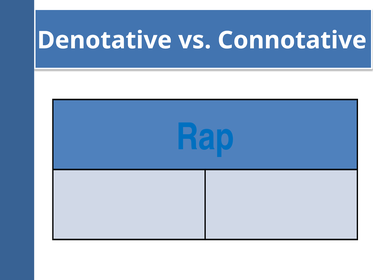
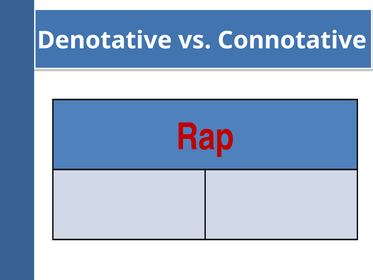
Rap colour: blue -> red (205, 137)
